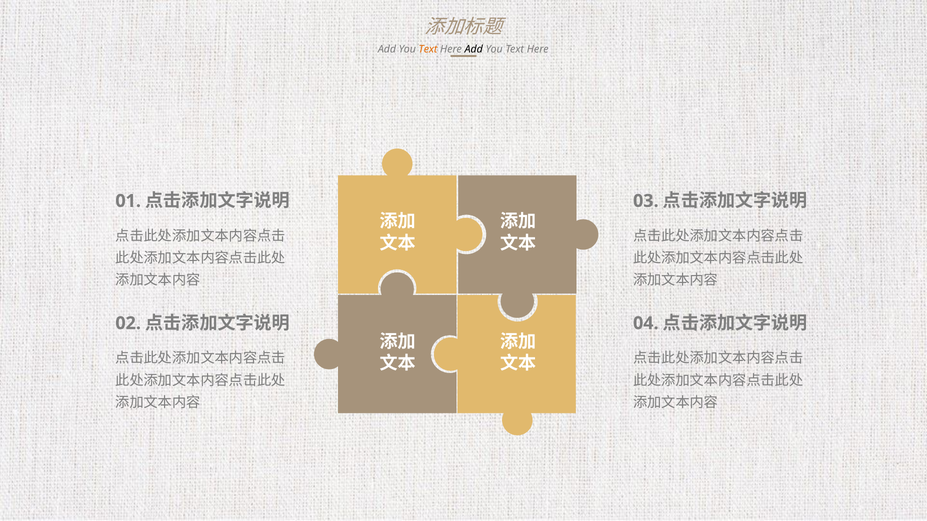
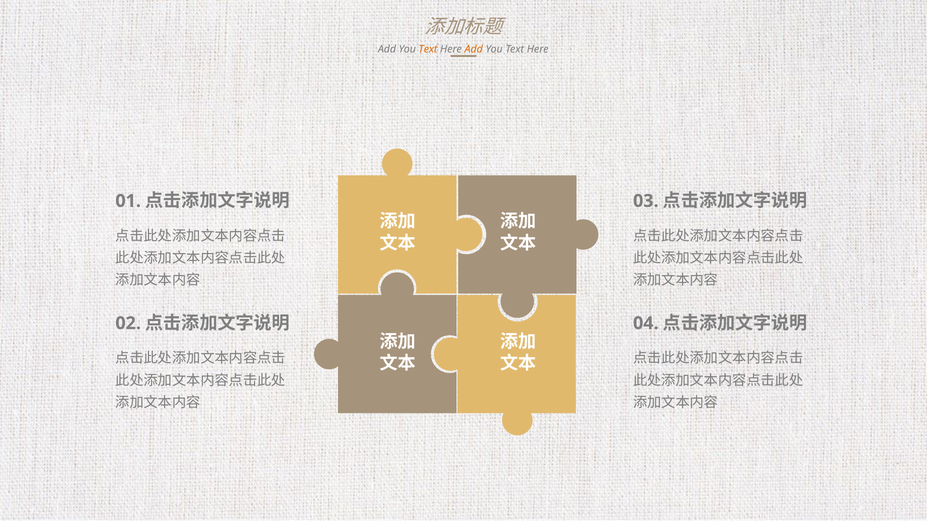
Add colour: black -> orange (474, 49)
